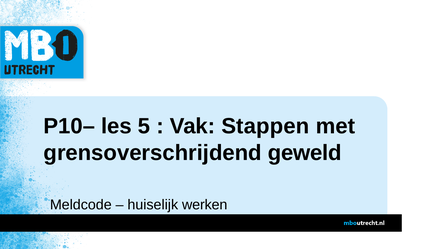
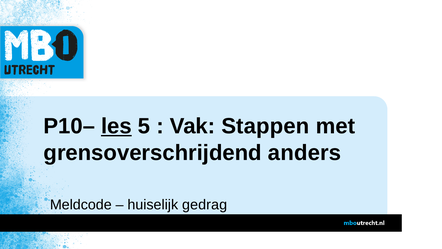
les underline: none -> present (116, 126)
geweld: geweld -> anders (305, 153)
werken: werken -> gedrag (205, 204)
